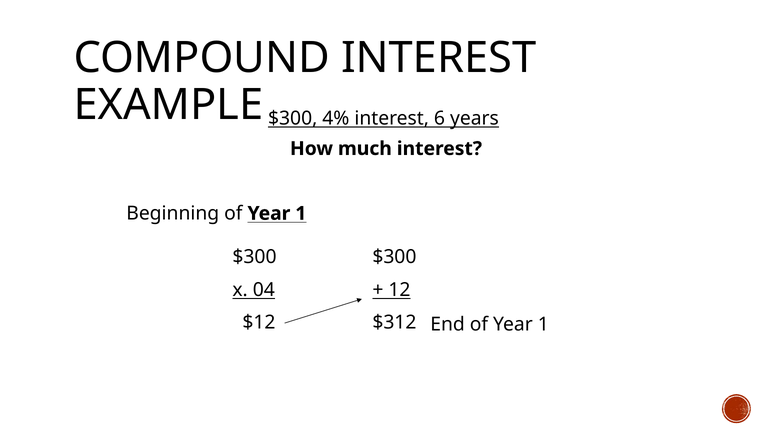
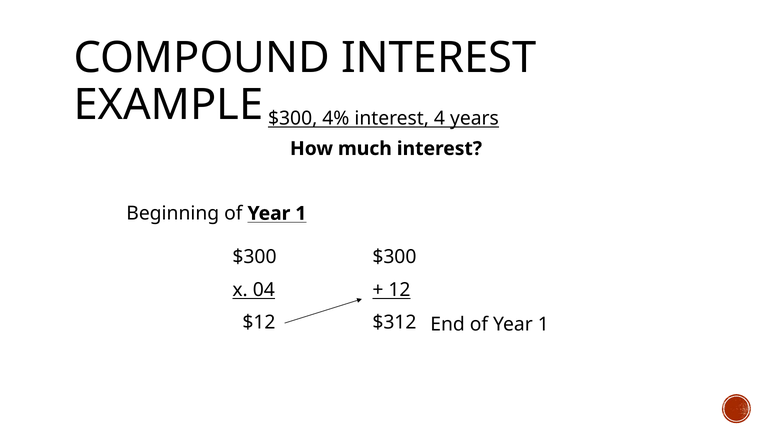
6: 6 -> 4 (439, 118)
